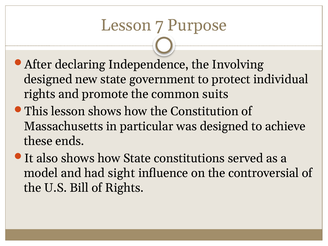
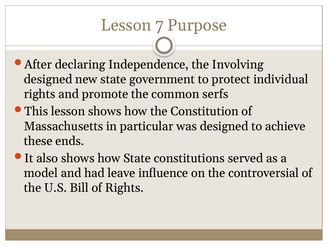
suits: suits -> serfs (215, 94)
sight: sight -> leave (122, 173)
